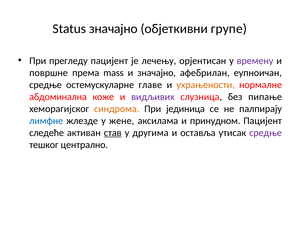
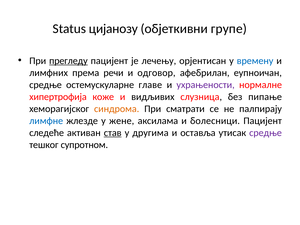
Status значајно: значајно -> цијанозу (113, 29)
прегледу underline: none -> present (68, 61)
времену colour: purple -> blue (255, 61)
површне: површне -> лимфних (49, 73)
mass: mass -> речи (113, 73)
и значајно: значајно -> одговор (156, 73)
ухрањености colour: orange -> purple (206, 85)
абдоминална: абдоминална -> хипертрофија (58, 97)
видљивих colour: purple -> black (153, 97)
јединица: јединица -> сматрати (185, 109)
принудном: принудном -> болесници (215, 121)
централно: централно -> супротном (84, 145)
